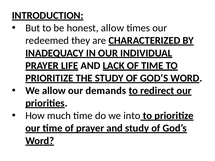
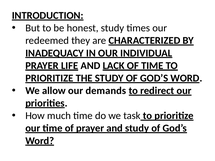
honest allow: allow -> study (113, 28)
into: into -> task (132, 116)
